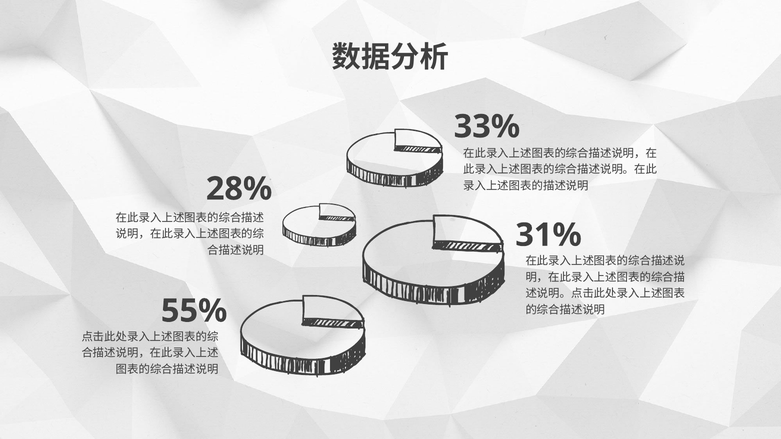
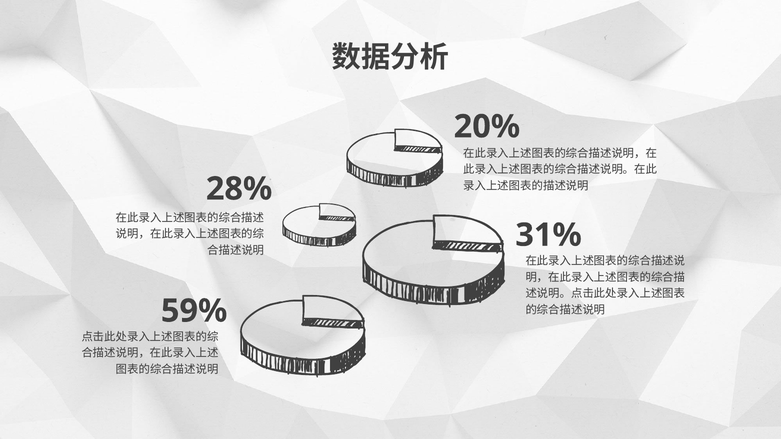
33%: 33% -> 20% (487, 127)
55%: 55% -> 59% (194, 311)
